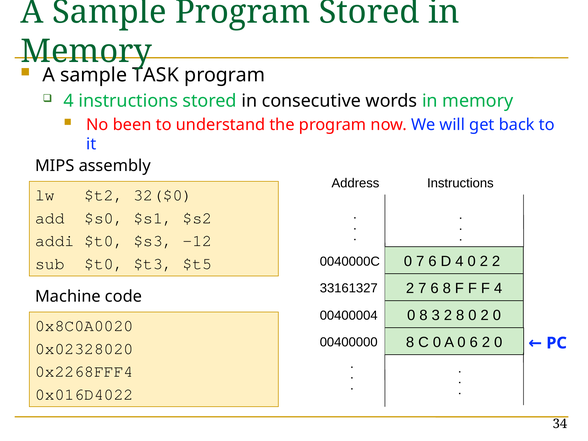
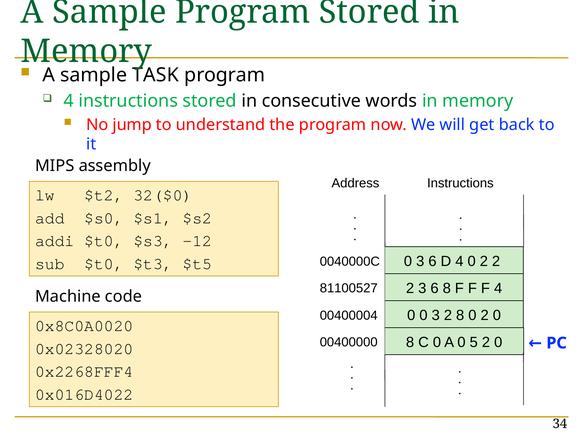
been: been -> jump (132, 125)
7: 7 -> 3 (420, 261)
2 7: 7 -> 3 (422, 288)
33161327: 33161327 -> 81100527 (349, 288)
8: 8 -> 0 (423, 315)
0 6: 6 -> 5 (474, 342)
